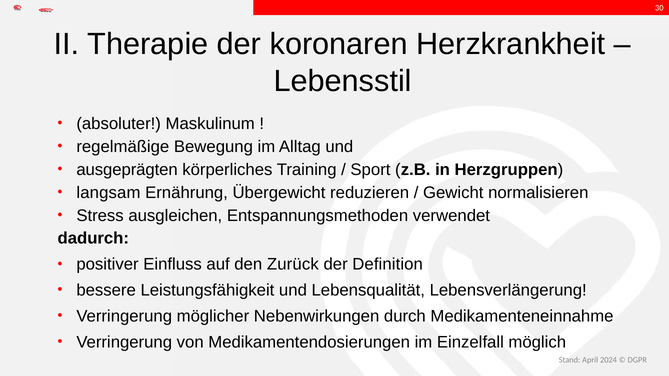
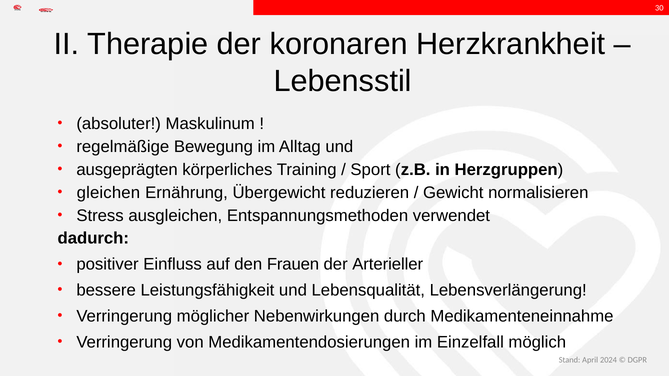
langsam: langsam -> gleichen (108, 193)
Zurück: Zurück -> Frauen (293, 265)
Definition: Definition -> Arterieller (388, 265)
